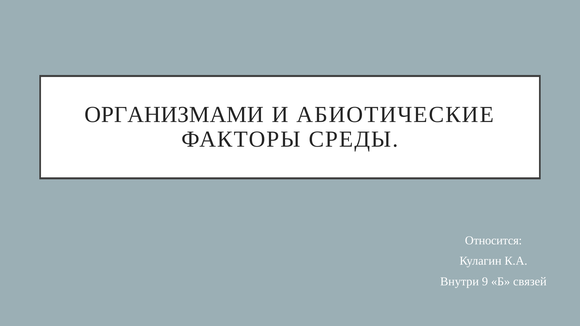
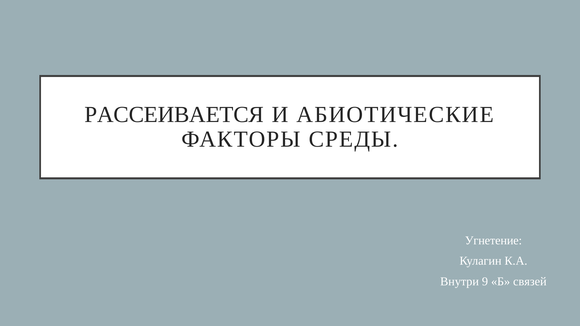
ОРГАНИЗМАМИ: ОРГАНИЗМАМИ -> РАССЕИВАЕТСЯ (174, 115)
Относится: Относится -> Угнетение (493, 241)
